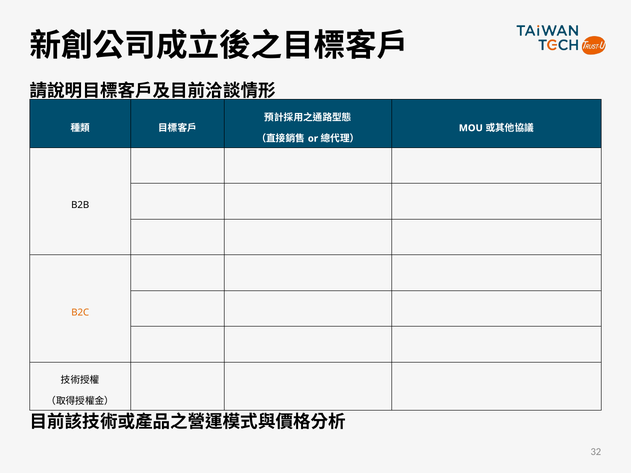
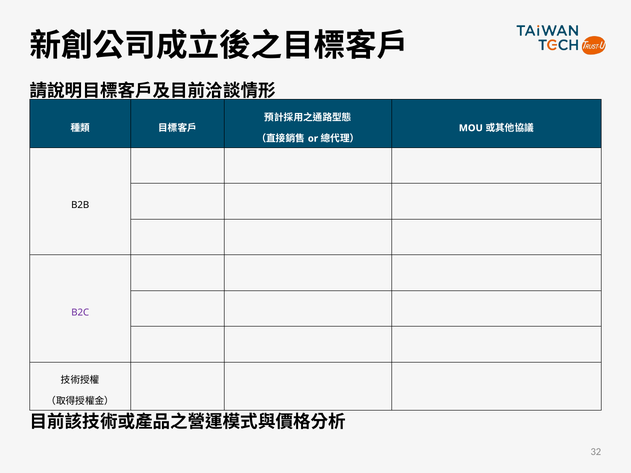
B2C colour: orange -> purple (80, 312)
